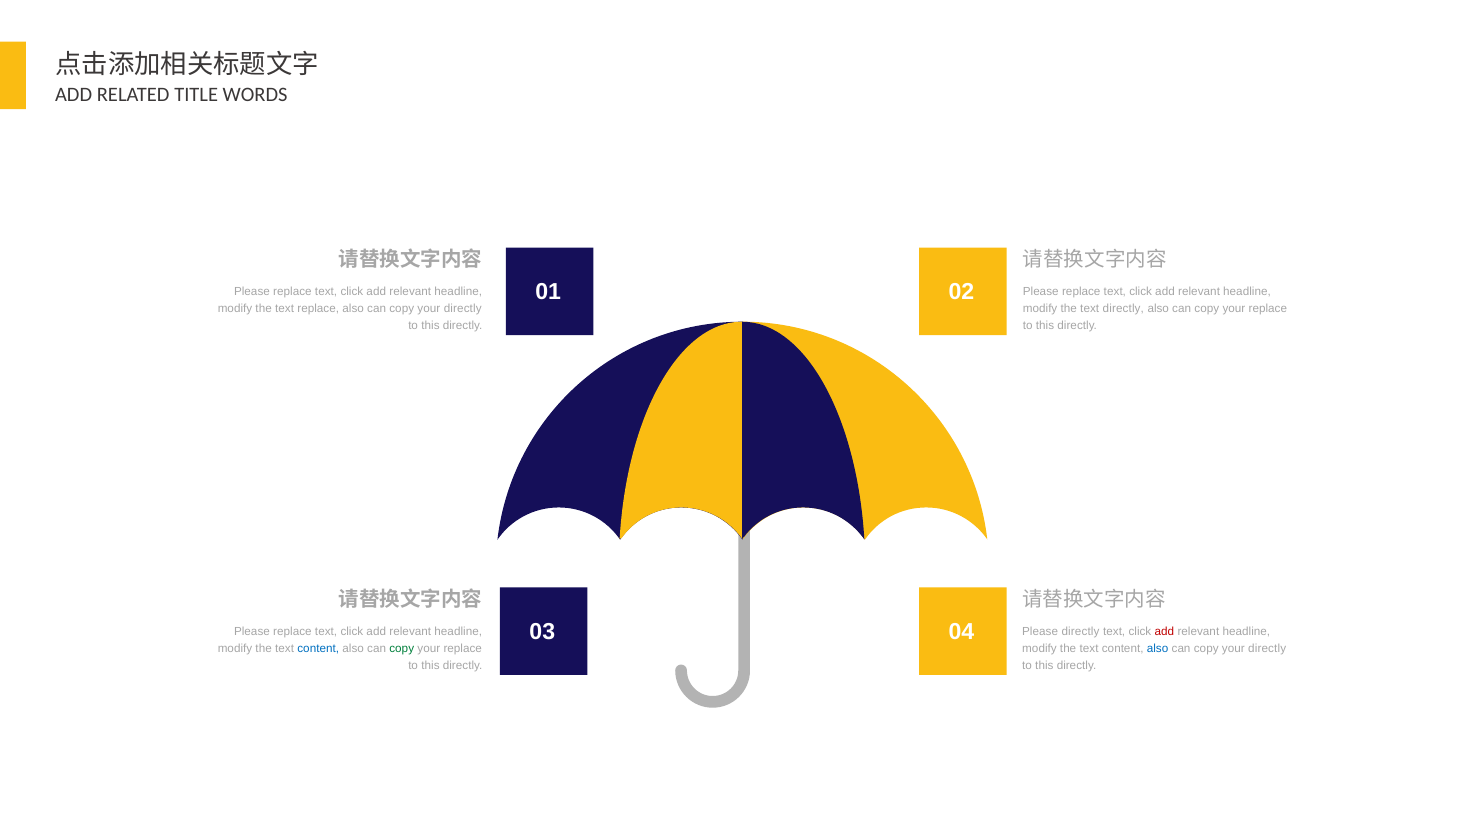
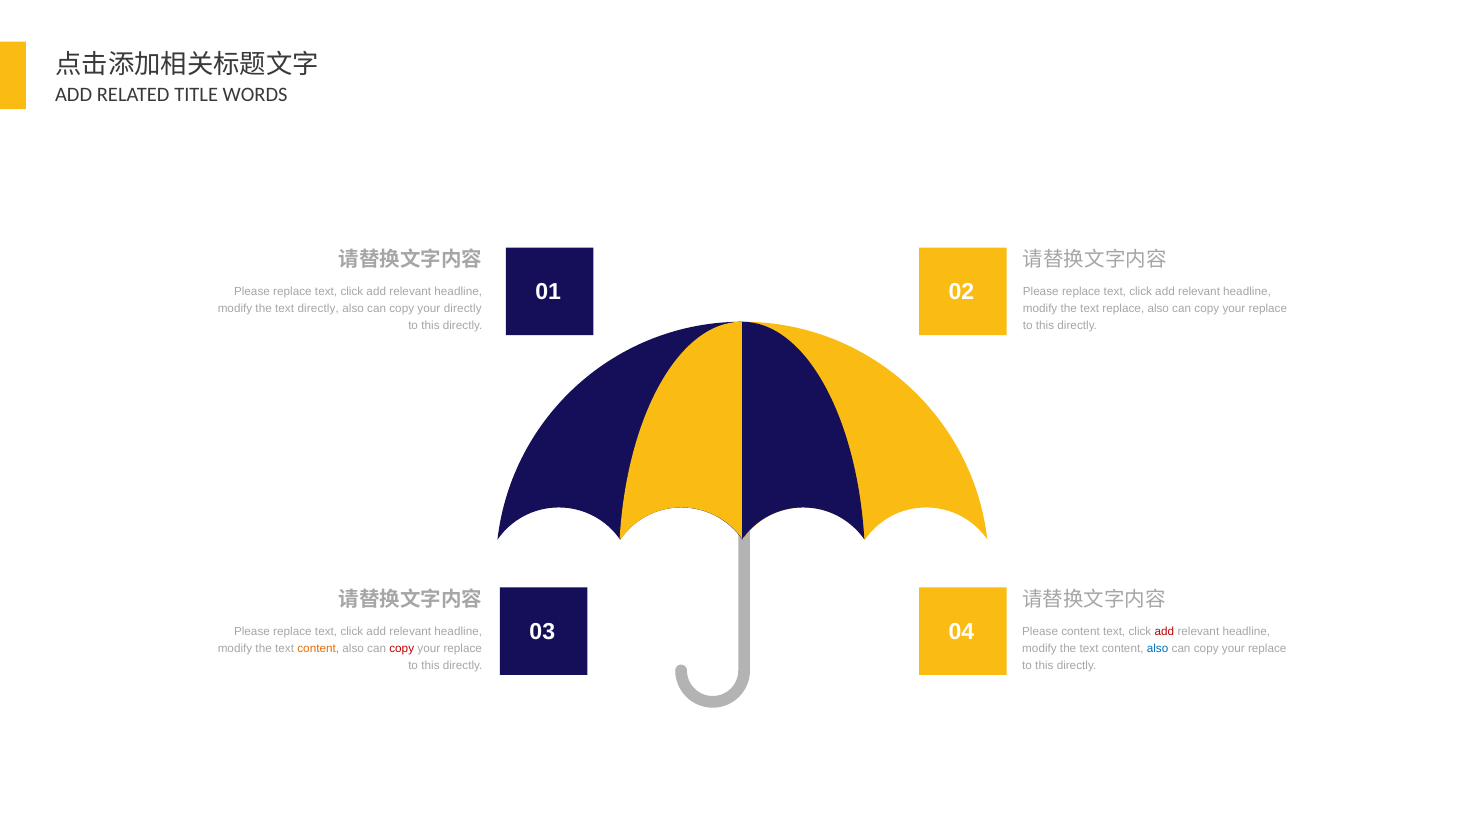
text replace: replace -> directly (318, 309)
text directly: directly -> replace (1123, 309)
Please directly: directly -> content (1081, 632)
content colour: blue -> orange (318, 649)
copy colour: green -> red (402, 649)
directly: directly -> replace (1267, 649)
